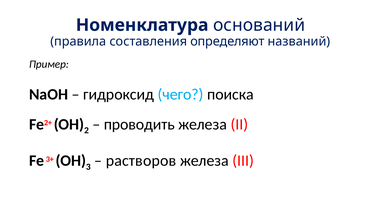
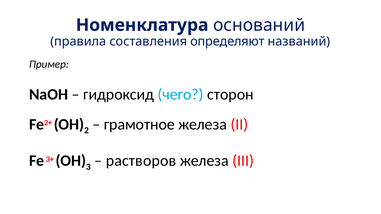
поиска: поиска -> сторон (230, 95)
проводить: проводить -> грамотное (139, 124)
